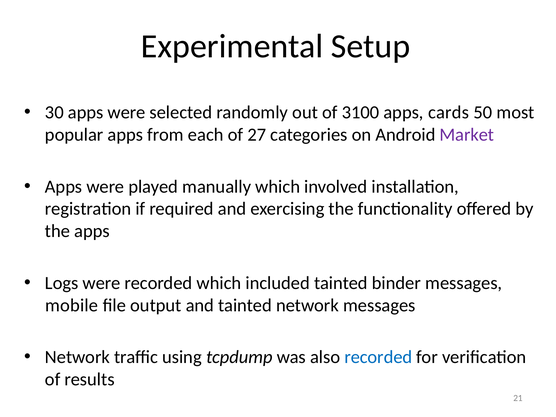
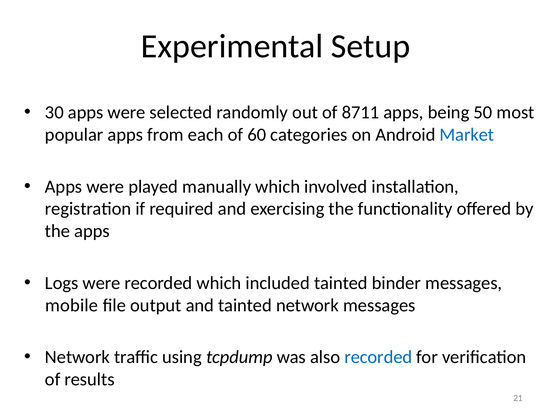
3100: 3100 -> 8711 (361, 113)
cards: cards -> being (449, 113)
27: 27 -> 60 (257, 135)
Market colour: purple -> blue (467, 135)
